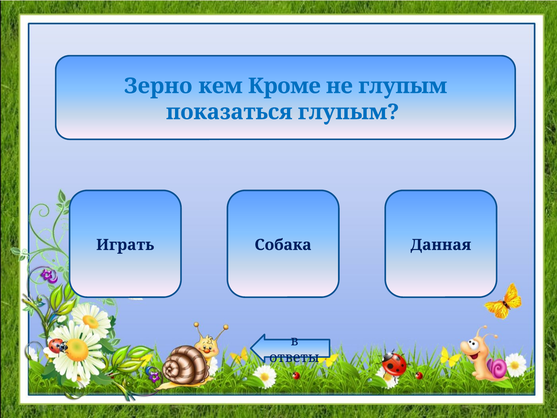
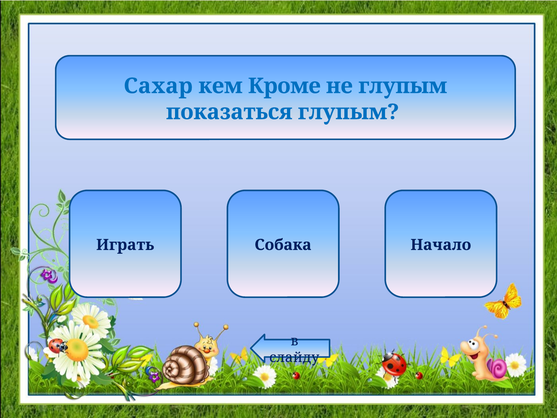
Зерно: Зерно -> Сахар (158, 86)
Данная: Данная -> Начало (441, 245)
ответы: ответы -> слайду (294, 357)
